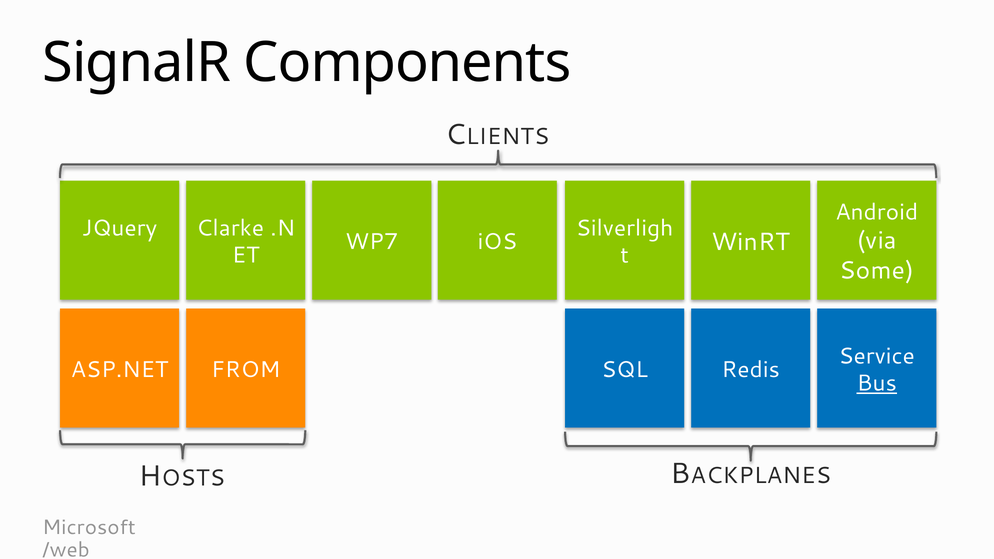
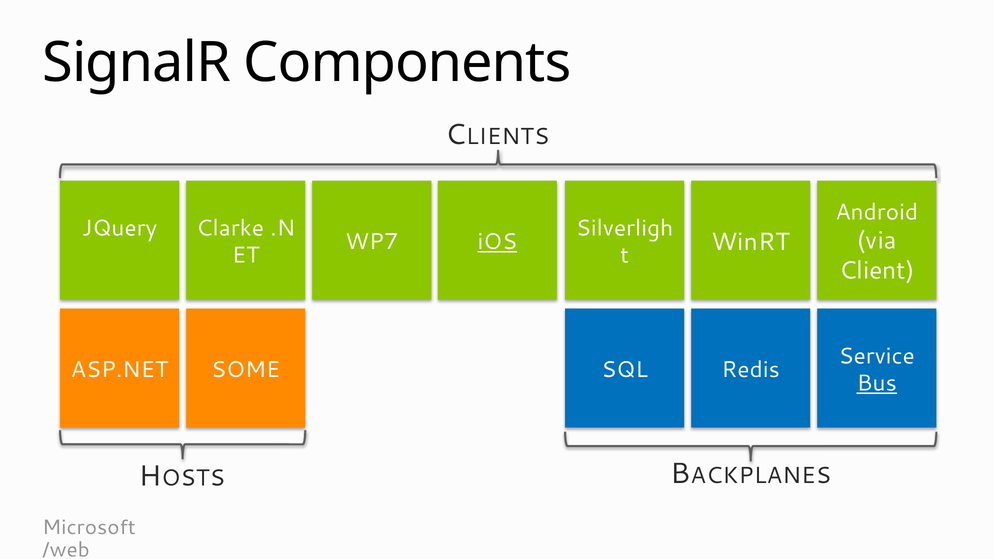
iOS underline: none -> present (497, 242)
Some: Some -> Client (877, 271)
FROM: FROM -> SOME (246, 370)
